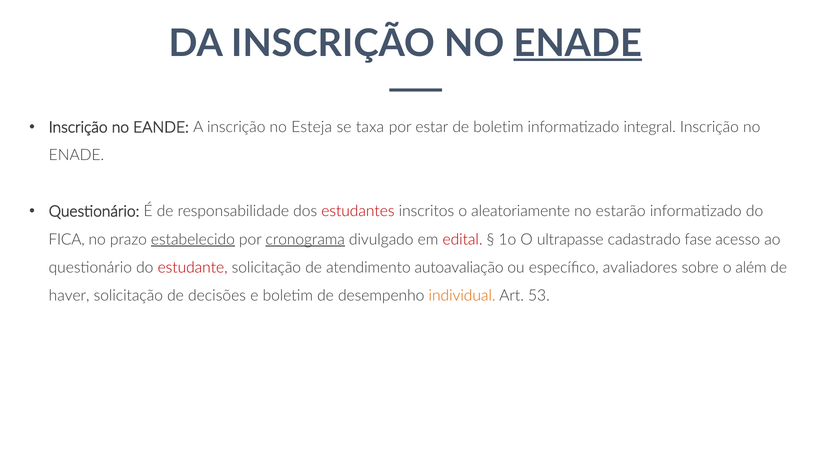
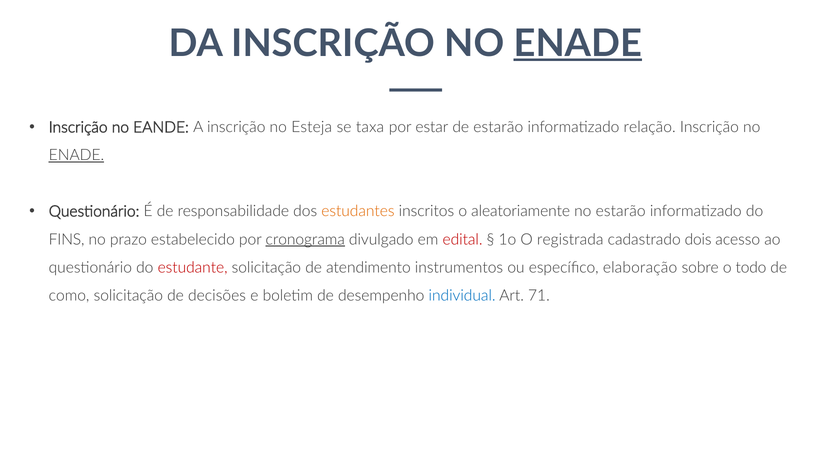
de boletim: boletim -> estarão (498, 127)
integral: integral -> relação (650, 127)
ENADE underline: none -> present (76, 155)
estudantes colour: red -> orange (358, 211)
FICA: FICA -> FINS (67, 239)
estabelecido underline: present -> none (193, 239)
ultrapasse: ultrapasse -> registrada (570, 239)
fase: fase -> dois (698, 239)
autoavaliação: autoavaliação -> instrumentos (459, 267)
avaliadores: avaliadores -> elaboração (640, 267)
além: além -> todo (751, 267)
haver: haver -> como (69, 295)
individual colour: orange -> blue (462, 295)
53: 53 -> 71 (539, 295)
